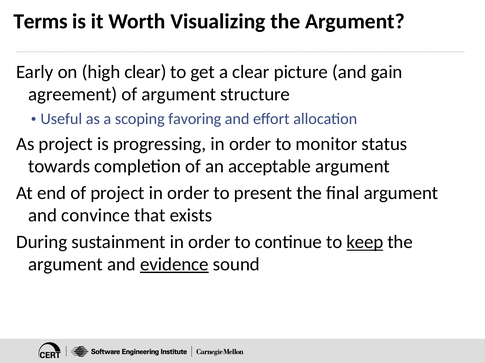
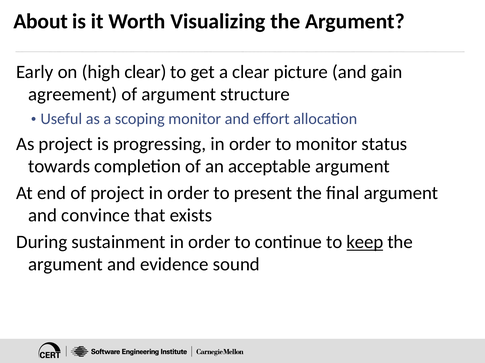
Terms: Terms -> About (41, 22)
scoping favoring: favoring -> monitor (195, 119)
evidence underline: present -> none (174, 265)
